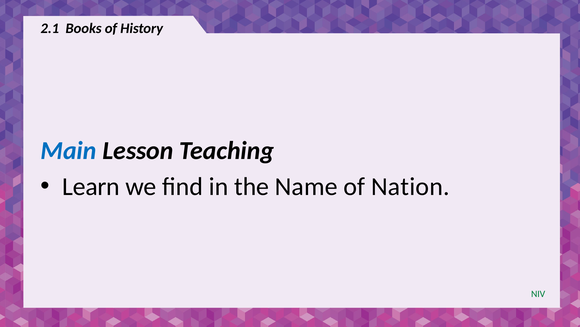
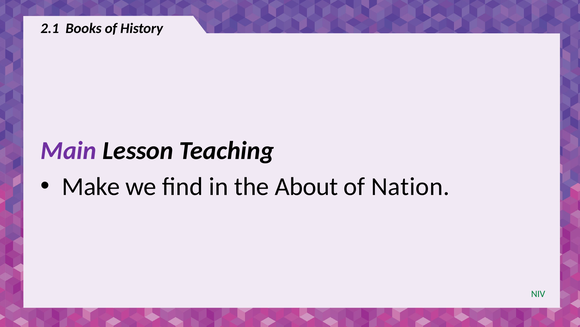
Main colour: blue -> purple (69, 151)
Learn: Learn -> Make (91, 187)
Name: Name -> About (306, 187)
